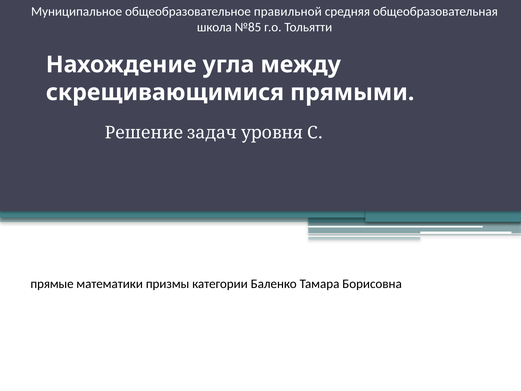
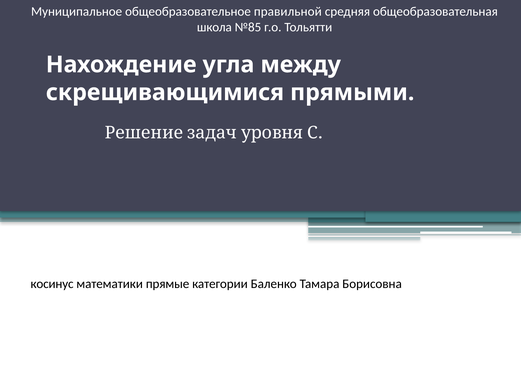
прямые: прямые -> косинус (52, 284)
призмы: призмы -> прямые (168, 284)
